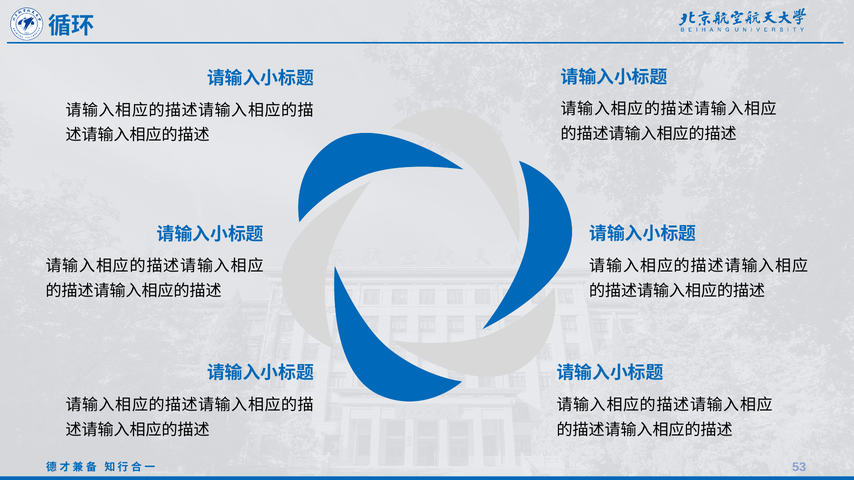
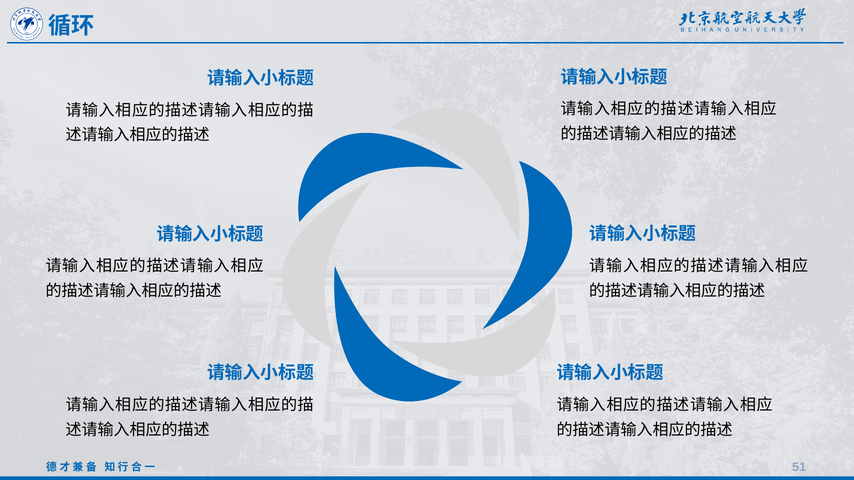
53: 53 -> 51 (799, 467)
